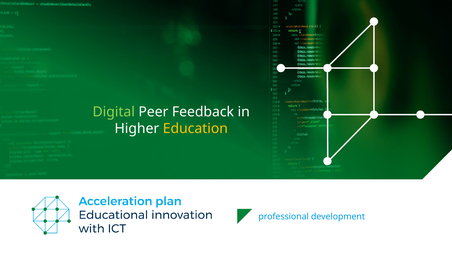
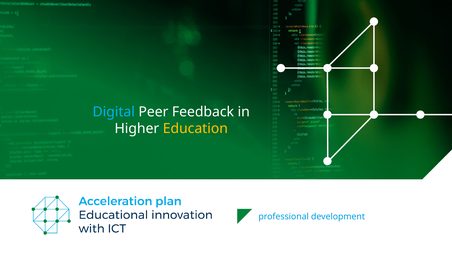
Digital colour: light green -> light blue (114, 112)
